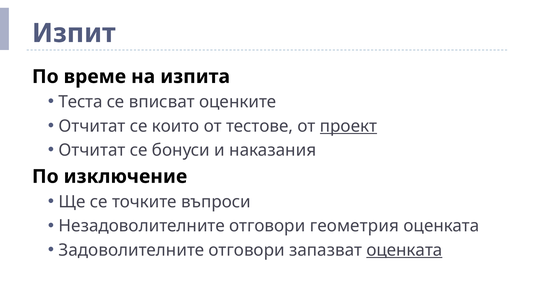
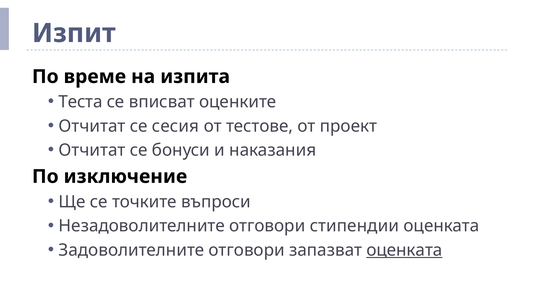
които: които -> сесия (176, 126)
проект underline: present -> none (348, 126)
геометрия: геометрия -> стипендии (354, 226)
